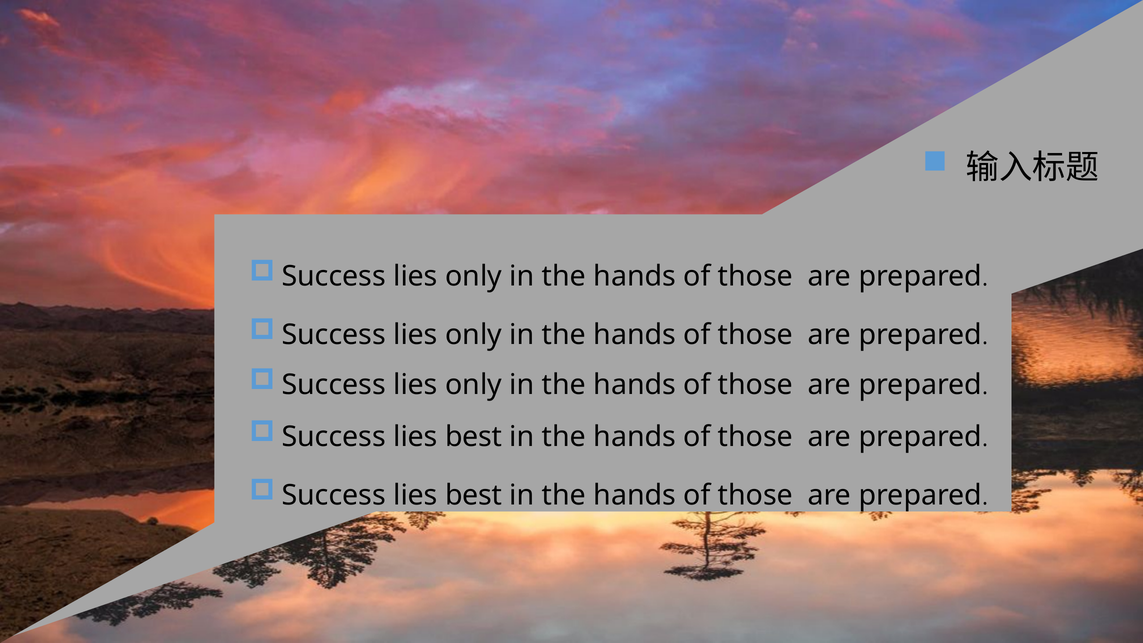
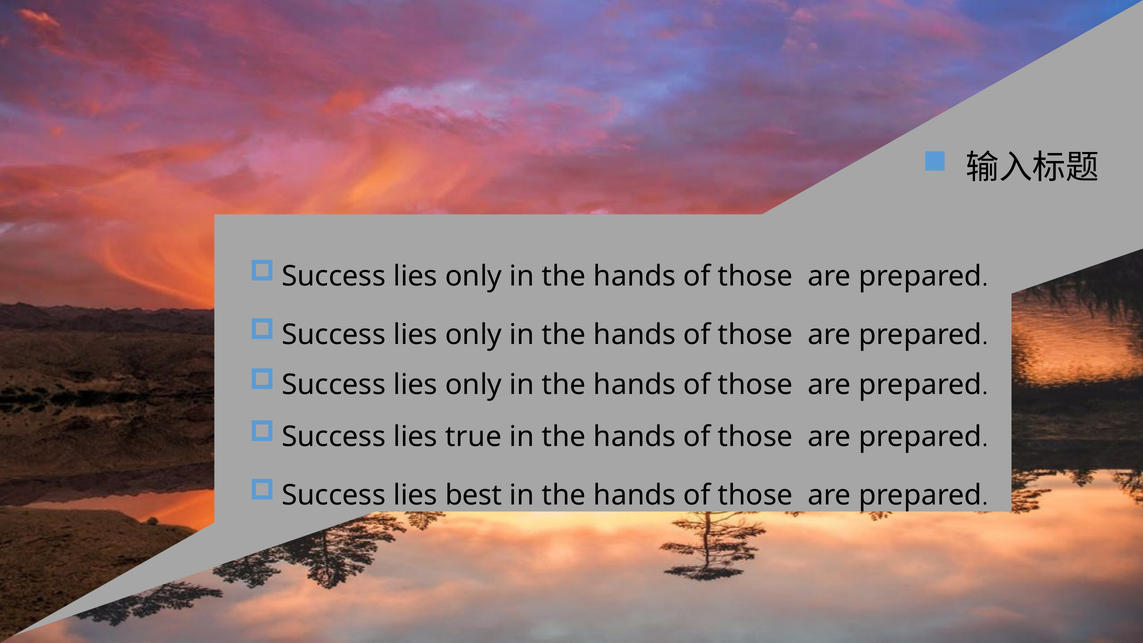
best: best -> true (473, 437)
